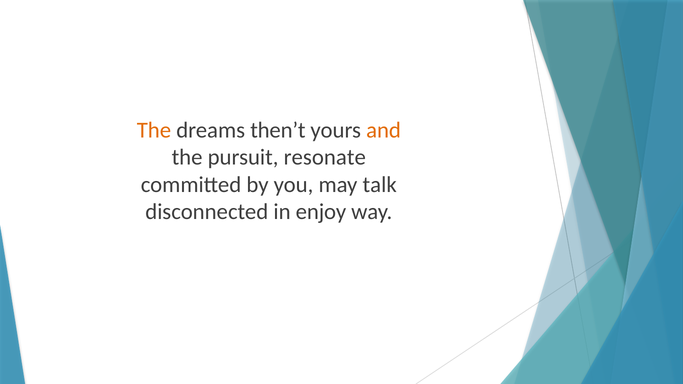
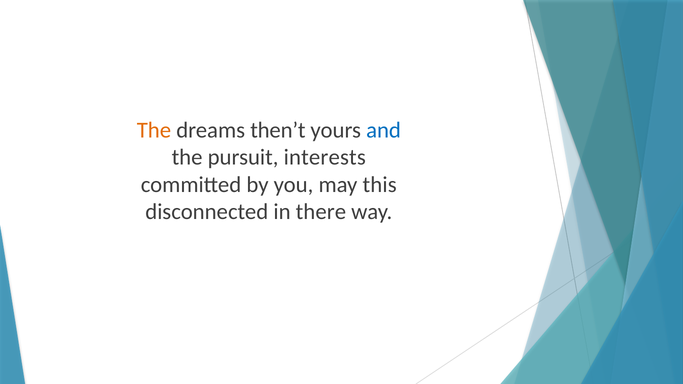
and colour: orange -> blue (384, 130)
resonate: resonate -> interests (325, 157)
talk: talk -> this (380, 185)
enjoy: enjoy -> there (321, 212)
